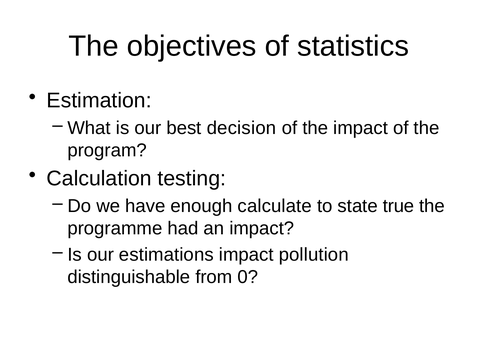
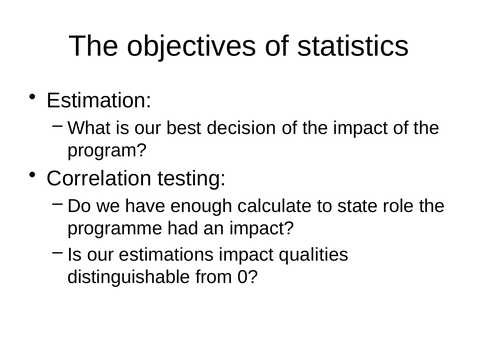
Calculation: Calculation -> Correlation (99, 178)
true: true -> role (398, 206)
pollution: pollution -> qualities (314, 254)
